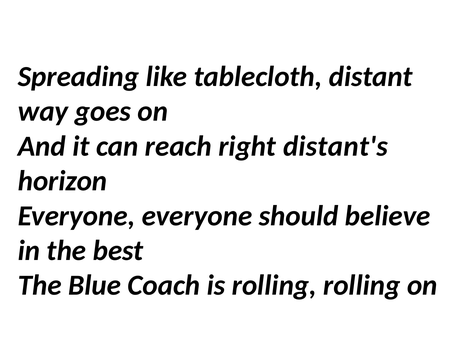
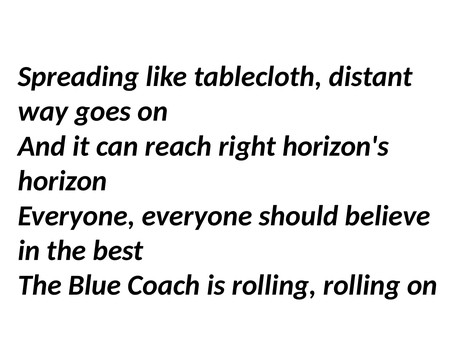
distant's: distant's -> horizon's (336, 146)
